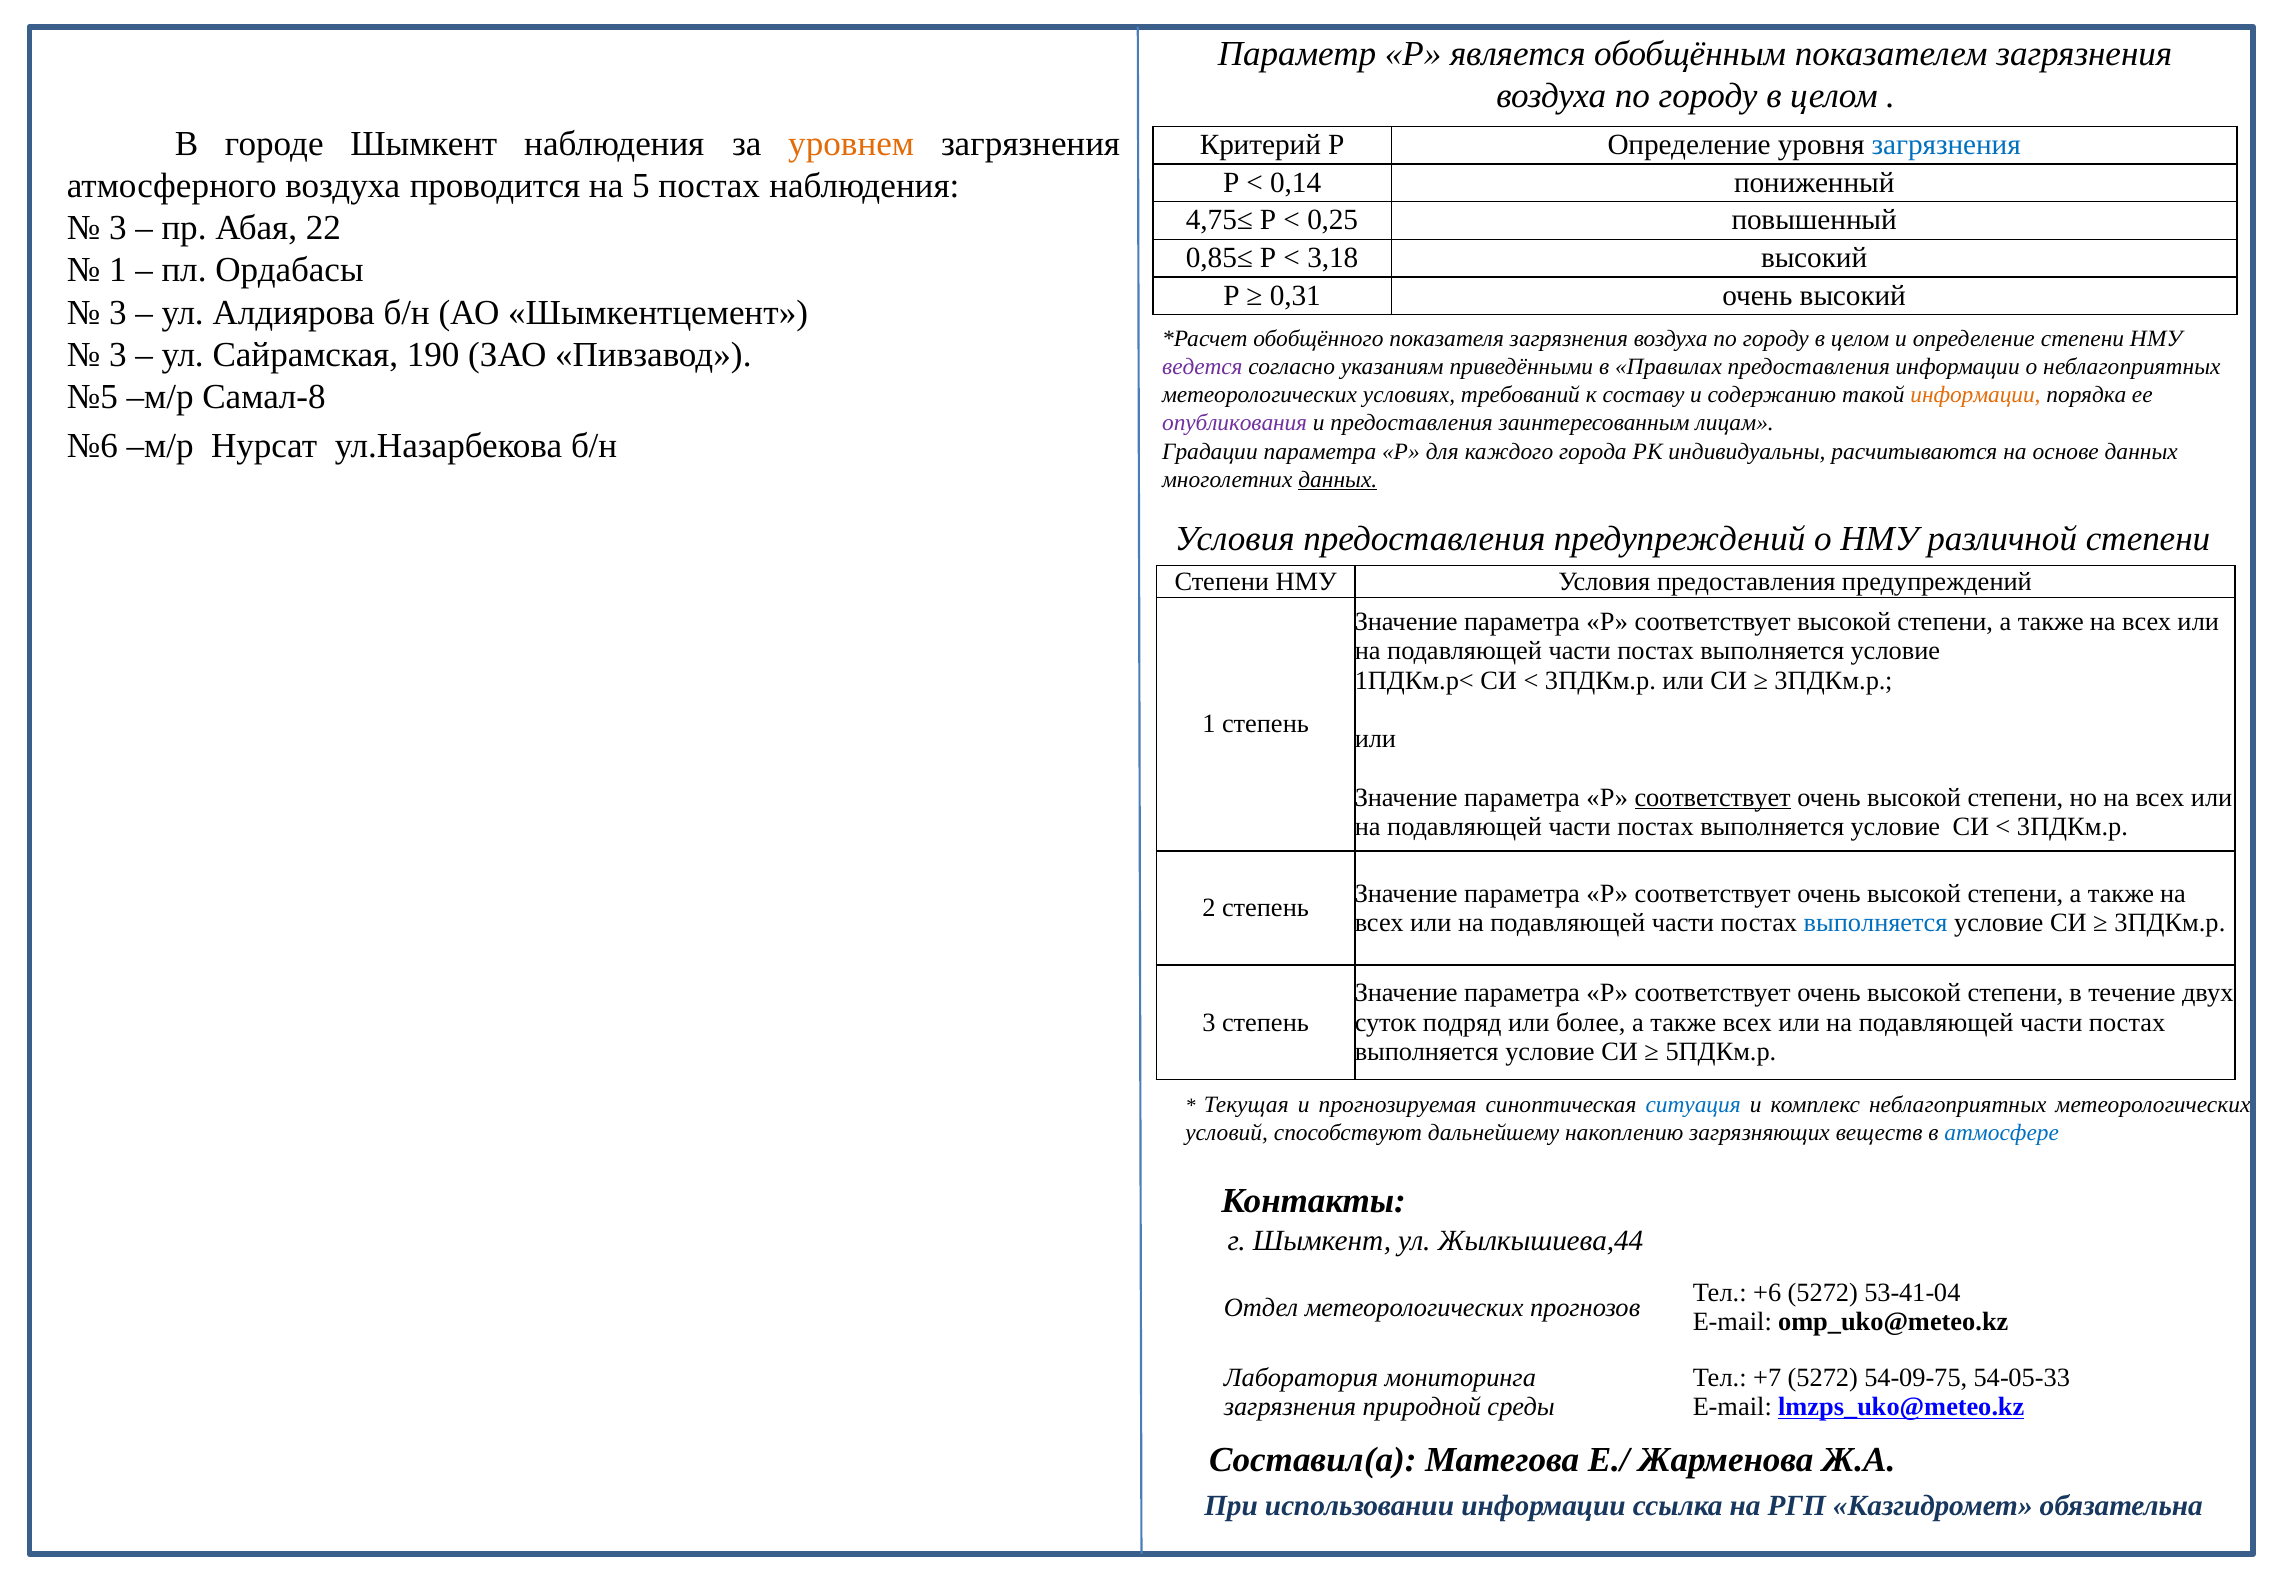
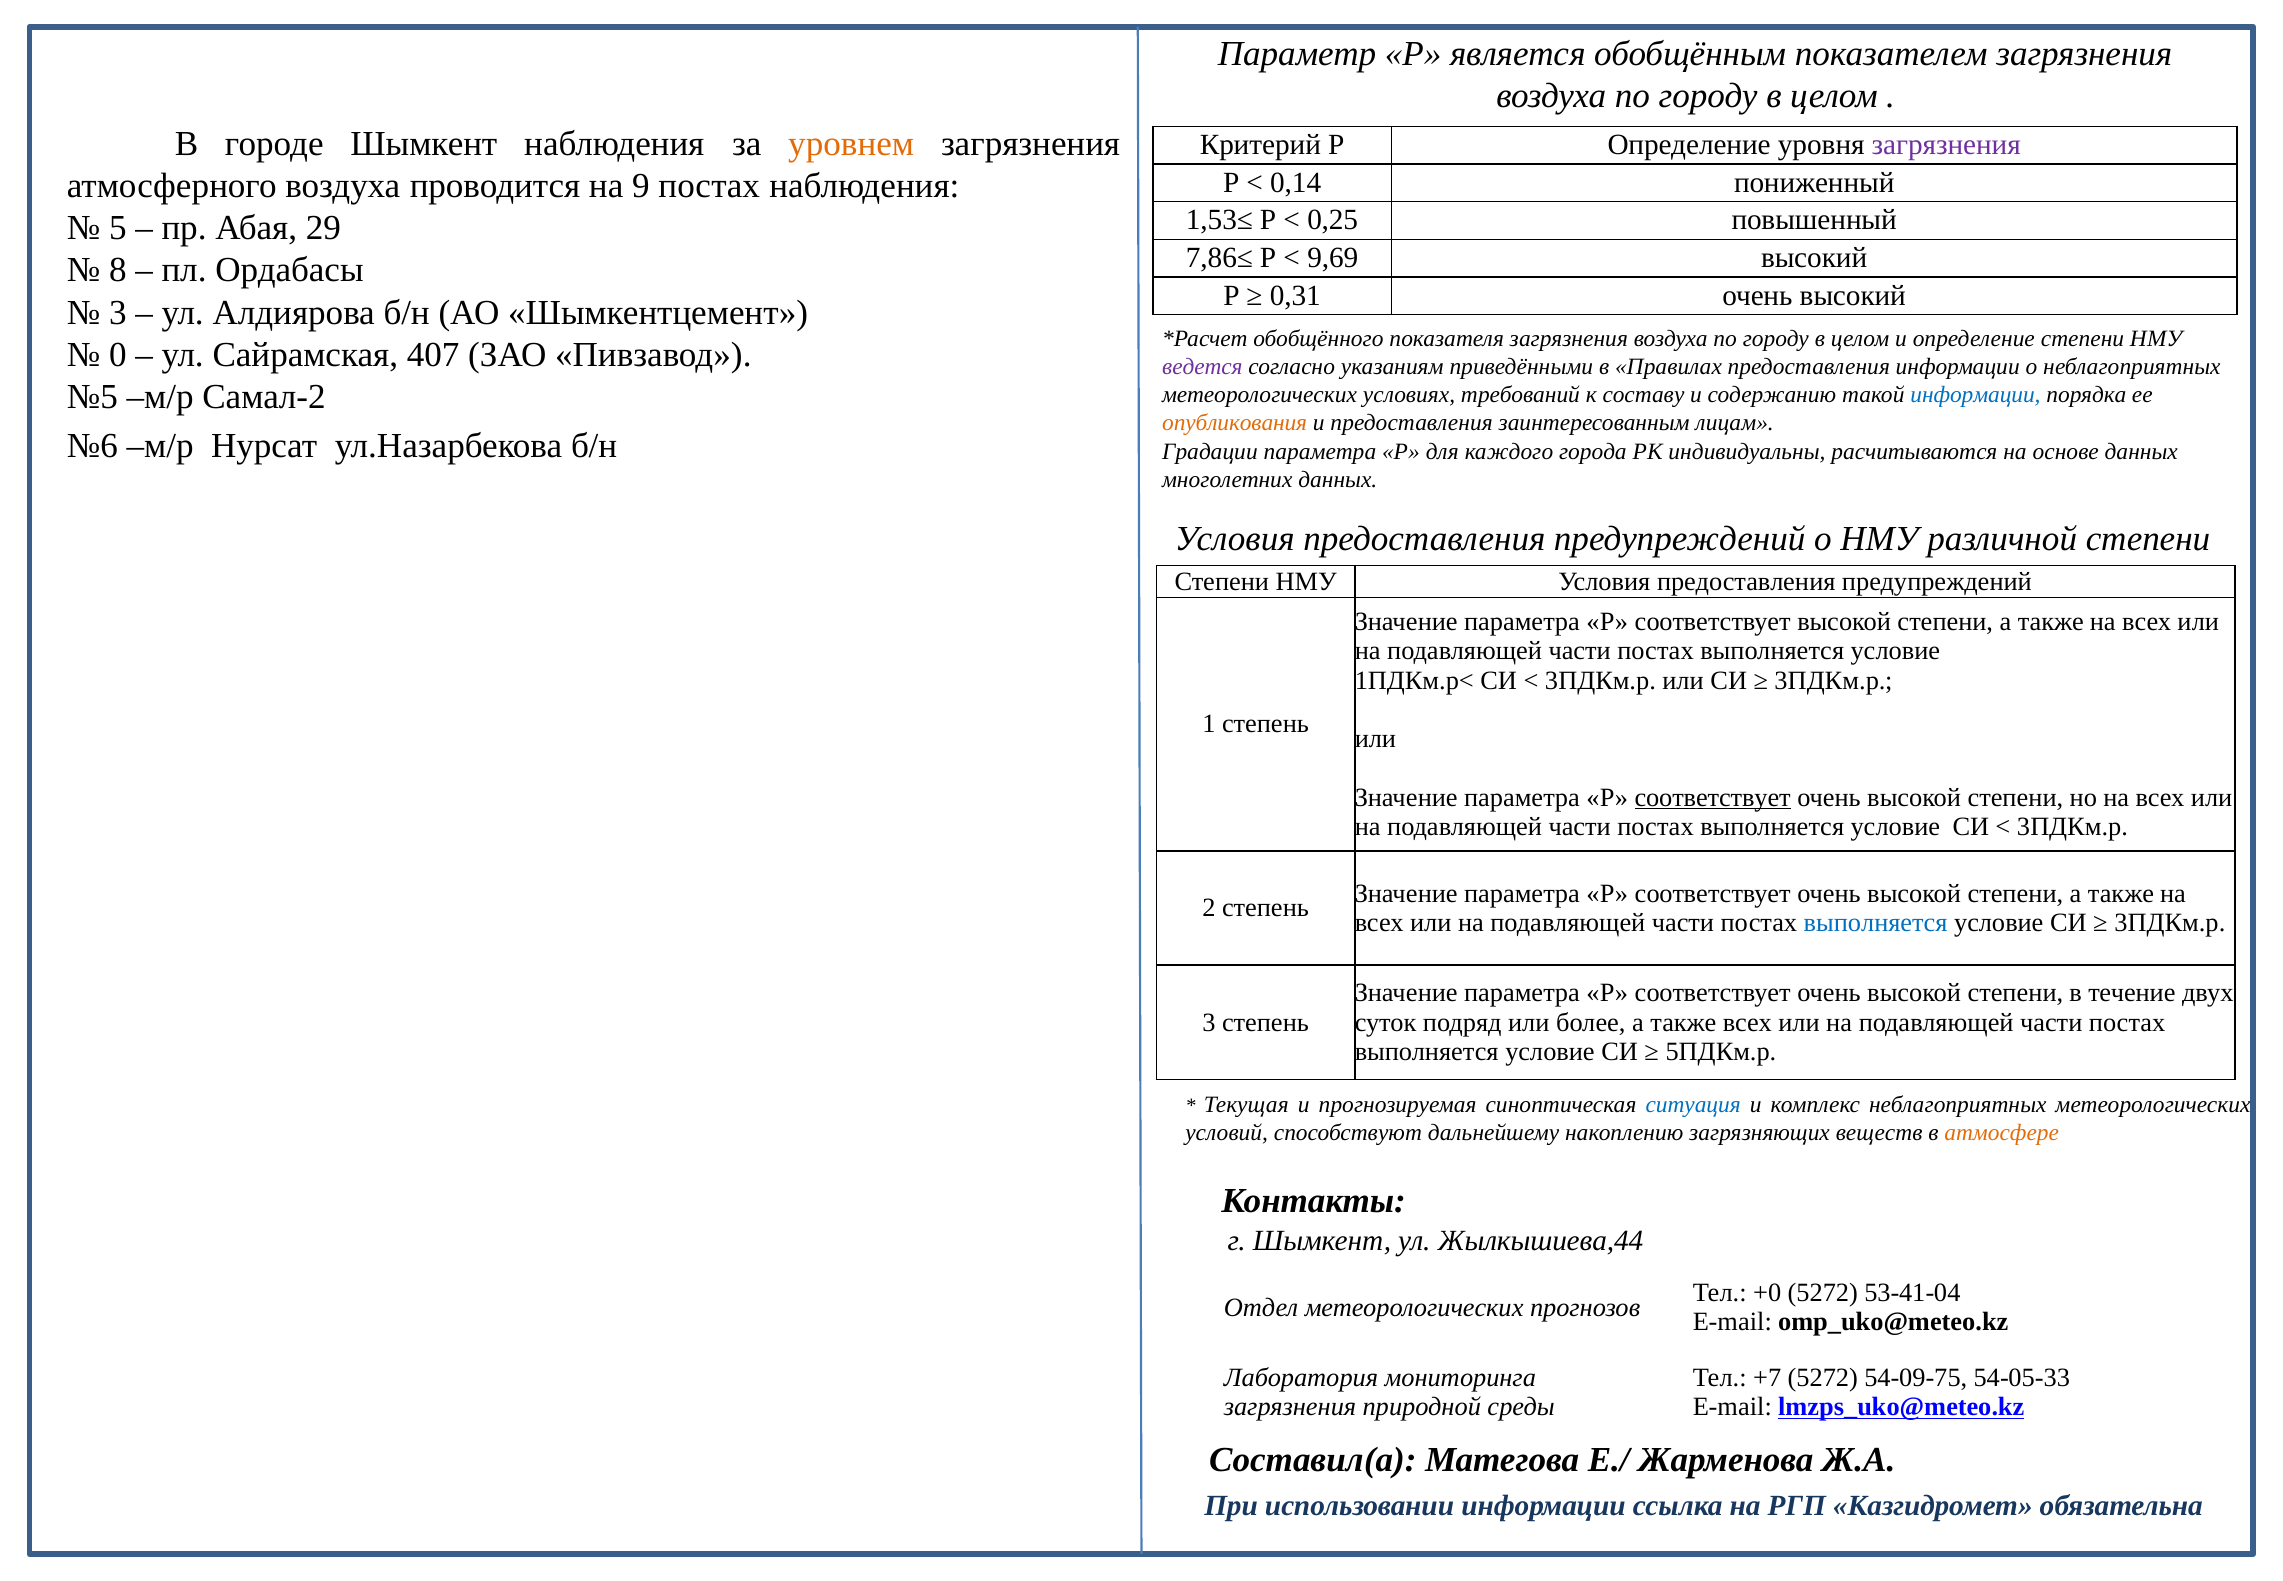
загрязнения colour: blue -> purple (1946, 145)
5: 5 -> 9 (641, 186)
4,75≤: 4,75≤ -> 1,53≤ (1219, 220)
3: 3 -> 5 (118, 228)
22: 22 -> 29 (323, 228)
0,85≤: 0,85≤ -> 7,86≤ (1219, 258)
3,18: 3,18 -> 9,69 (1333, 258)
1: 1 -> 8 (118, 270)
3: 3 -> 0 (118, 354)
190: 190 -> 407 (433, 354)
Самал-8: Самал-8 -> Самал-2 (264, 397)
информации colour: orange -> blue (1975, 395)
опубликования colour: purple -> orange (1235, 423)
данных underline: present -> none (1338, 479)
атмосфере colour: blue -> orange (2002, 1132)
+6: +6 -> +0 (1767, 1293)
